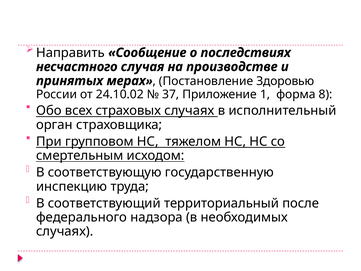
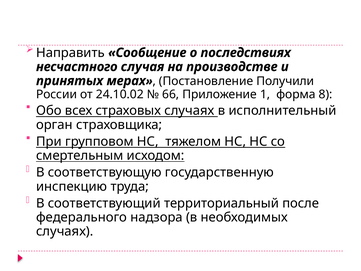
Здоровью: Здоровью -> Получили (285, 81)
37: 37 -> 66 (171, 94)
